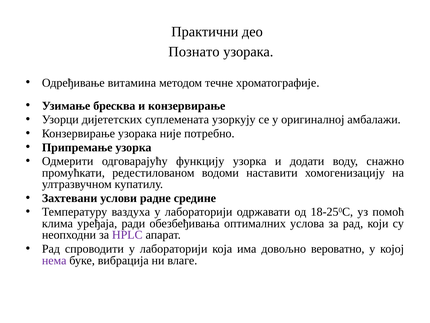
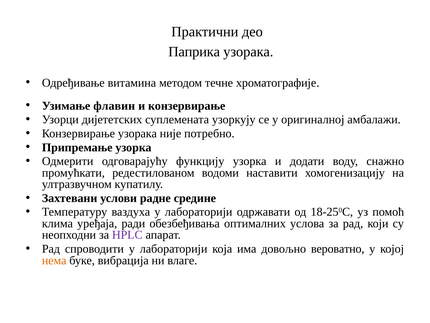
Познато: Познато -> Паприка (194, 52)
бресква: бресква -> флавин (114, 106)
нема colour: purple -> orange (54, 260)
